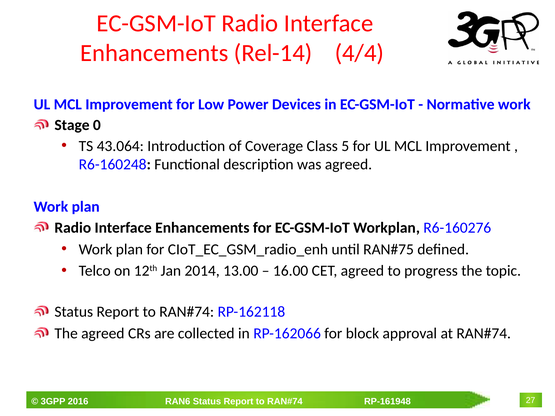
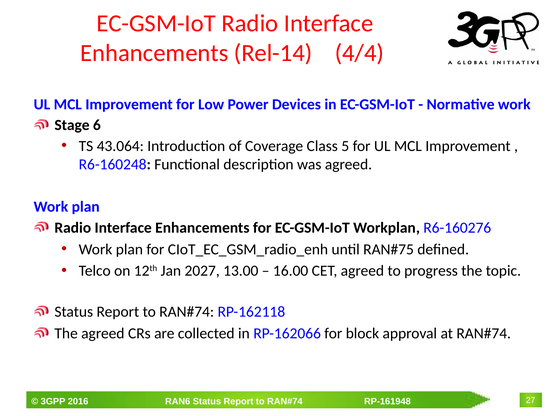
0: 0 -> 6 (97, 125)
2014: 2014 -> 2027 (202, 271)
